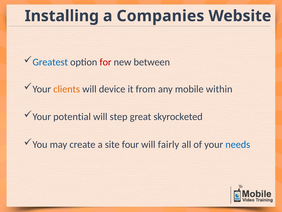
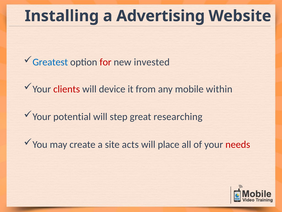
Companies: Companies -> Advertising (161, 16)
between: between -> invested (152, 62)
clients colour: orange -> red (67, 89)
skyrocketed: skyrocketed -> researching (178, 116)
four: four -> acts (130, 144)
fairly: fairly -> place (169, 144)
needs colour: blue -> red (238, 144)
